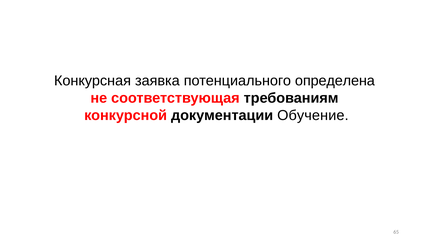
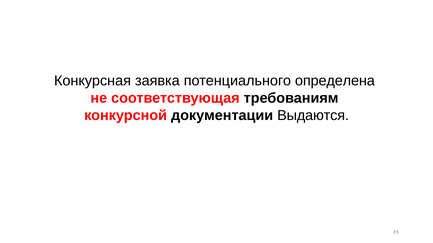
Обучение: Обучение -> Выдаются (313, 116)
